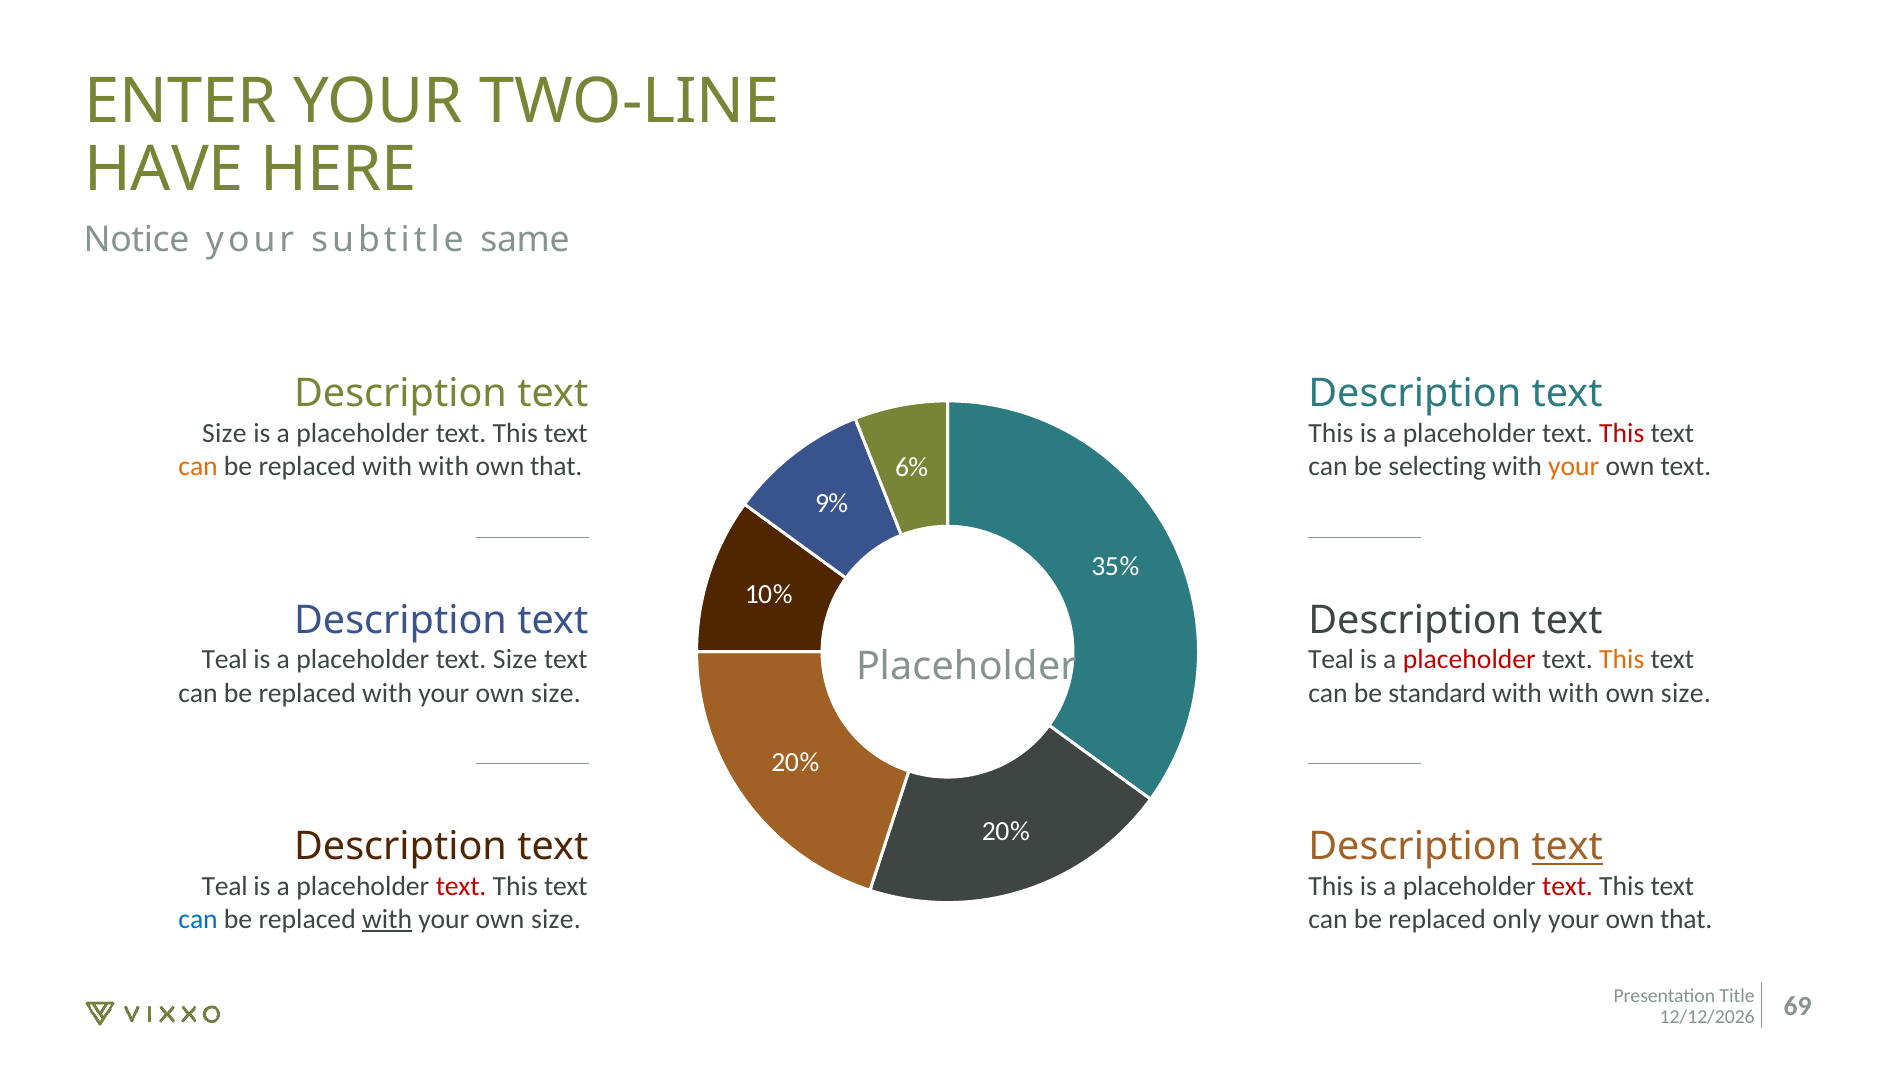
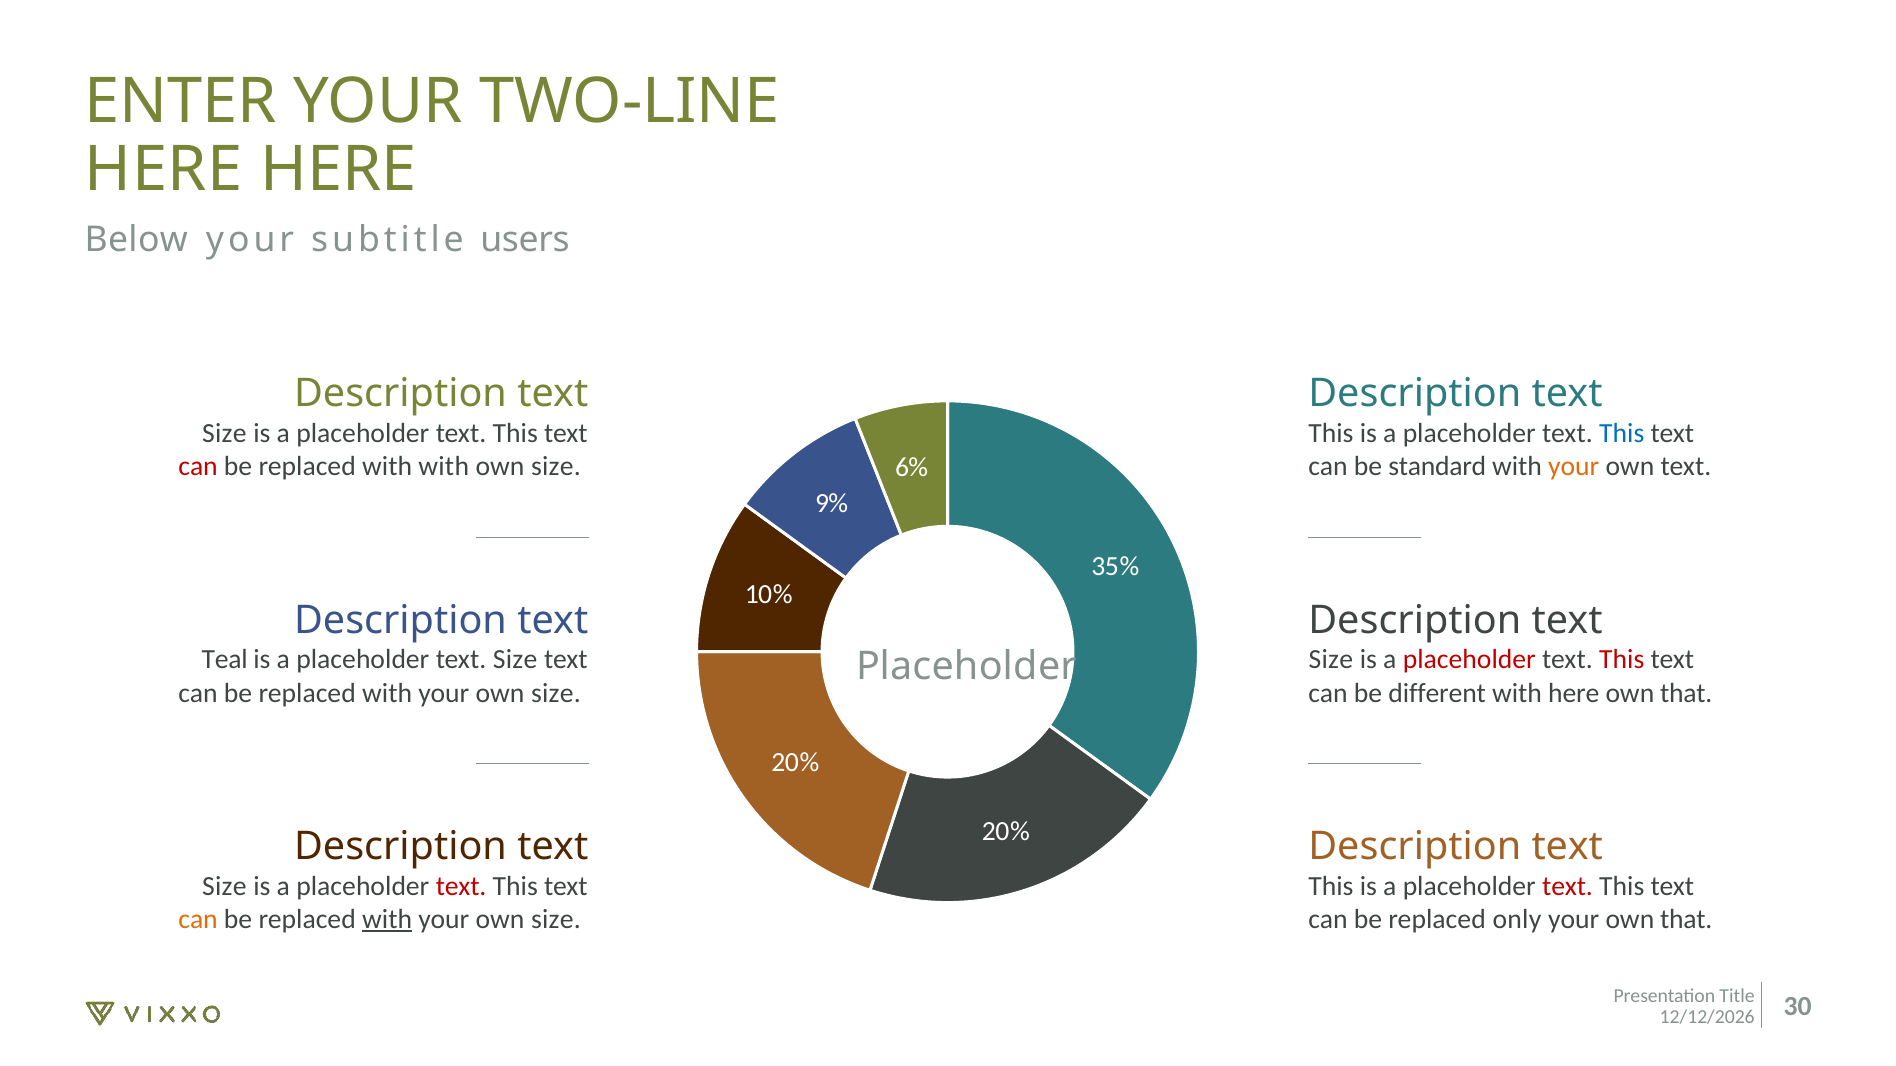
HAVE: HAVE -> HERE (164, 170)
Notice: Notice -> Below (136, 240)
same: same -> users (525, 240)
This colour: red -> blue (1622, 434)
can colour: orange -> red (198, 467)
that: that -> size (556, 467)
selecting: selecting -> standard (1437, 467)
Teal: Teal -> Size (1331, 660)
This colour: orange -> red (1622, 660)
standard: standard -> different (1437, 693)
with: with -> here (1574, 693)
size: size -> that (1686, 693)
text underline: present -> none (1567, 847)
Teal: Teal -> Size (224, 887)
can colour: blue -> orange (198, 920)
69: 69 -> 30 (1798, 1007)
